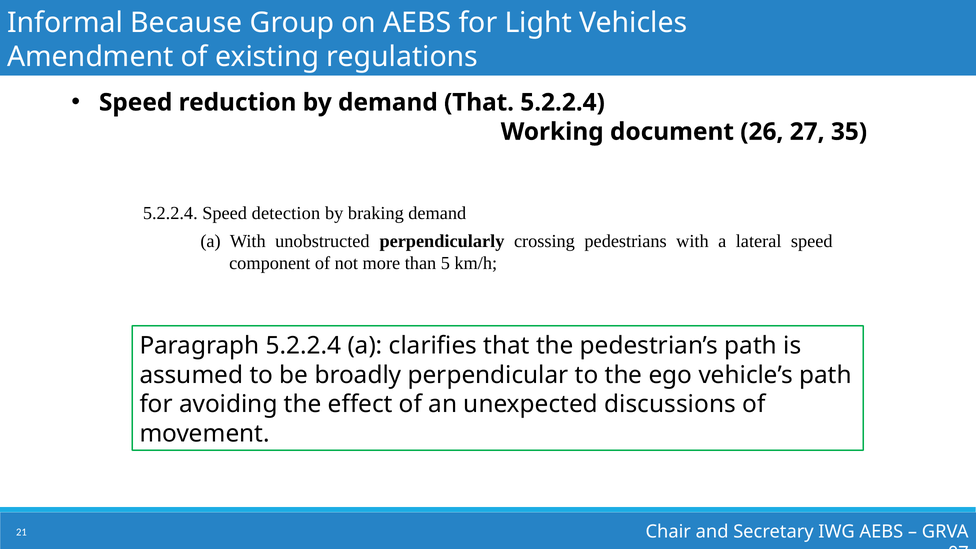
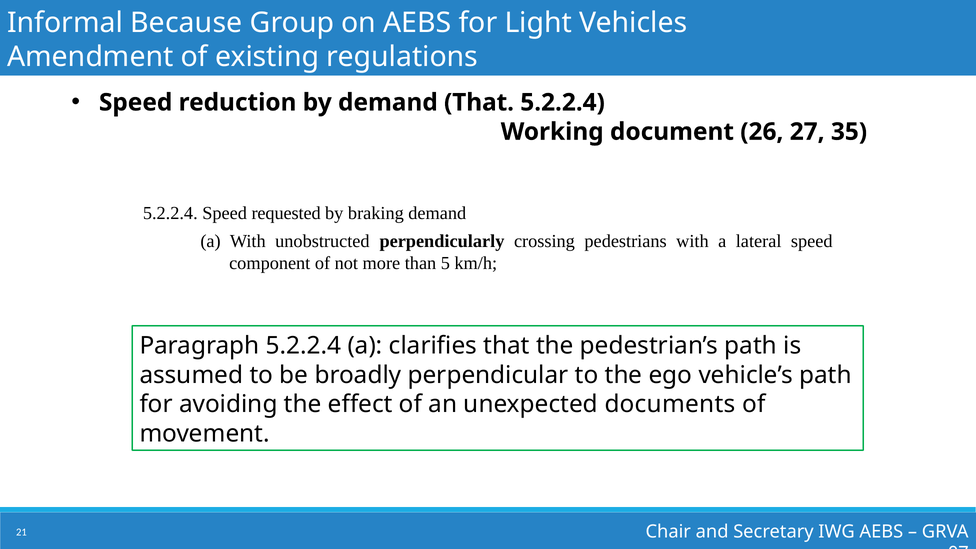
detection: detection -> requested (286, 213)
discussions: discussions -> documents (670, 404)
